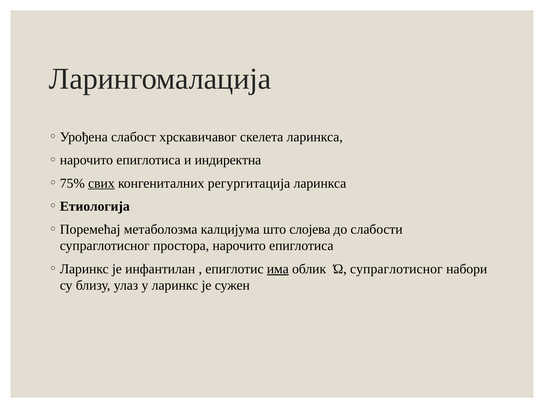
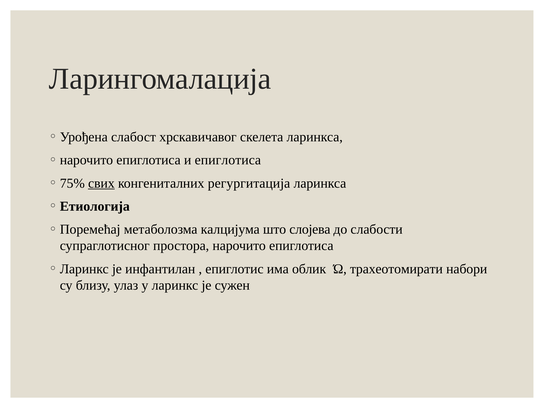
и индиректна: индиректна -> епиглотиса (228, 160)
има underline: present -> none (278, 269)
Ώ супраглотисног: супраглотисног -> трахеотомирати (396, 269)
